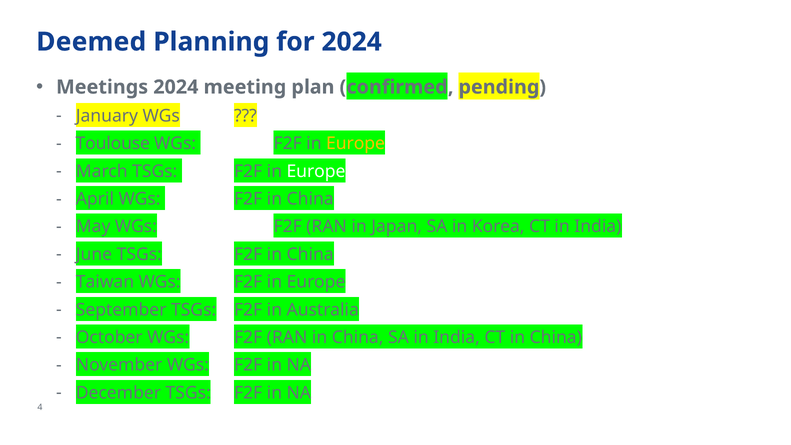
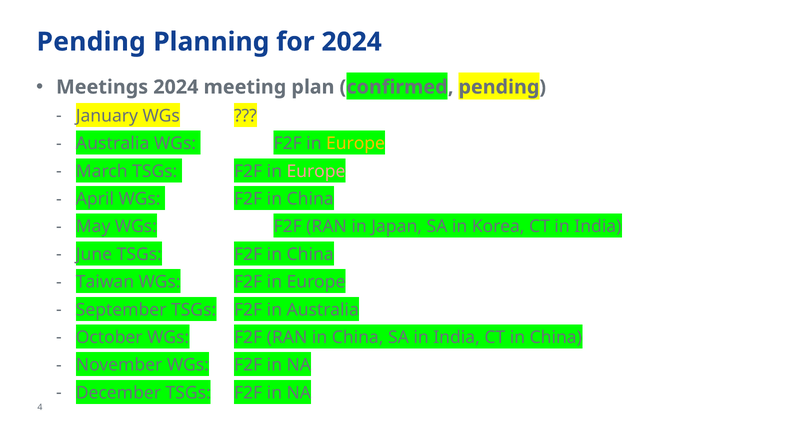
Deemed: Deemed -> Pending (91, 42)
Toulouse: Toulouse -> Australia (113, 144)
Europe colour: white -> pink (316, 171)
